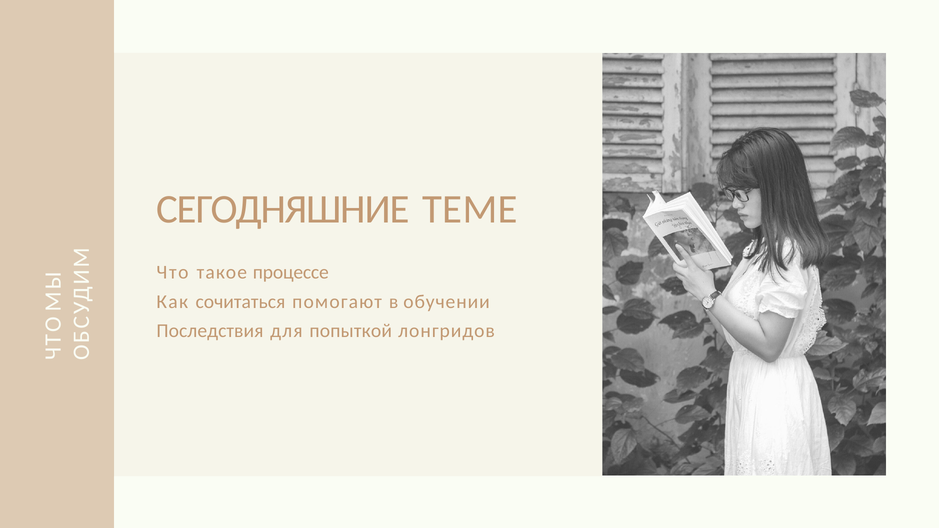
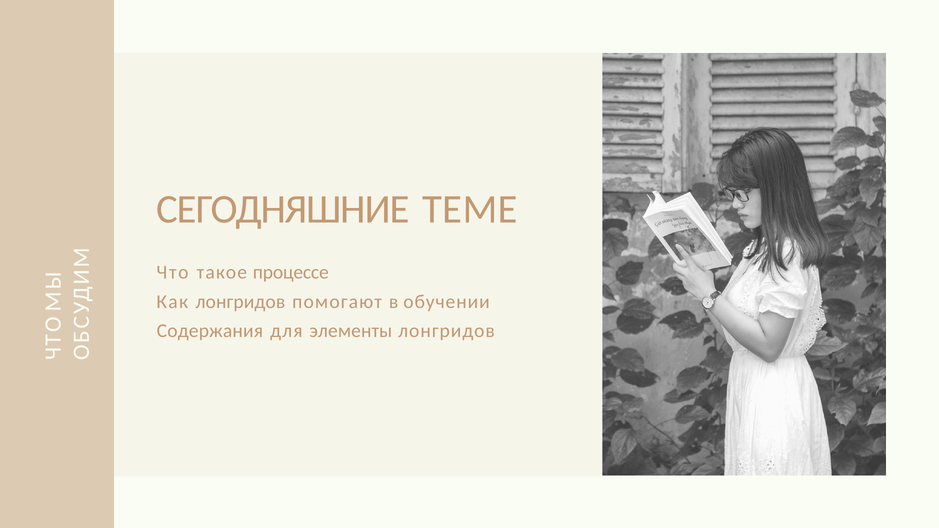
Как сочитаться: сочитаться -> лонгридов (240, 302)
Последствия: Последствия -> Содержания (210, 331)
попыткой: попыткой -> элементы (351, 331)
